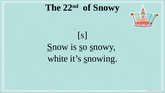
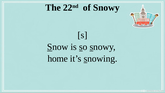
white: white -> home (58, 59)
